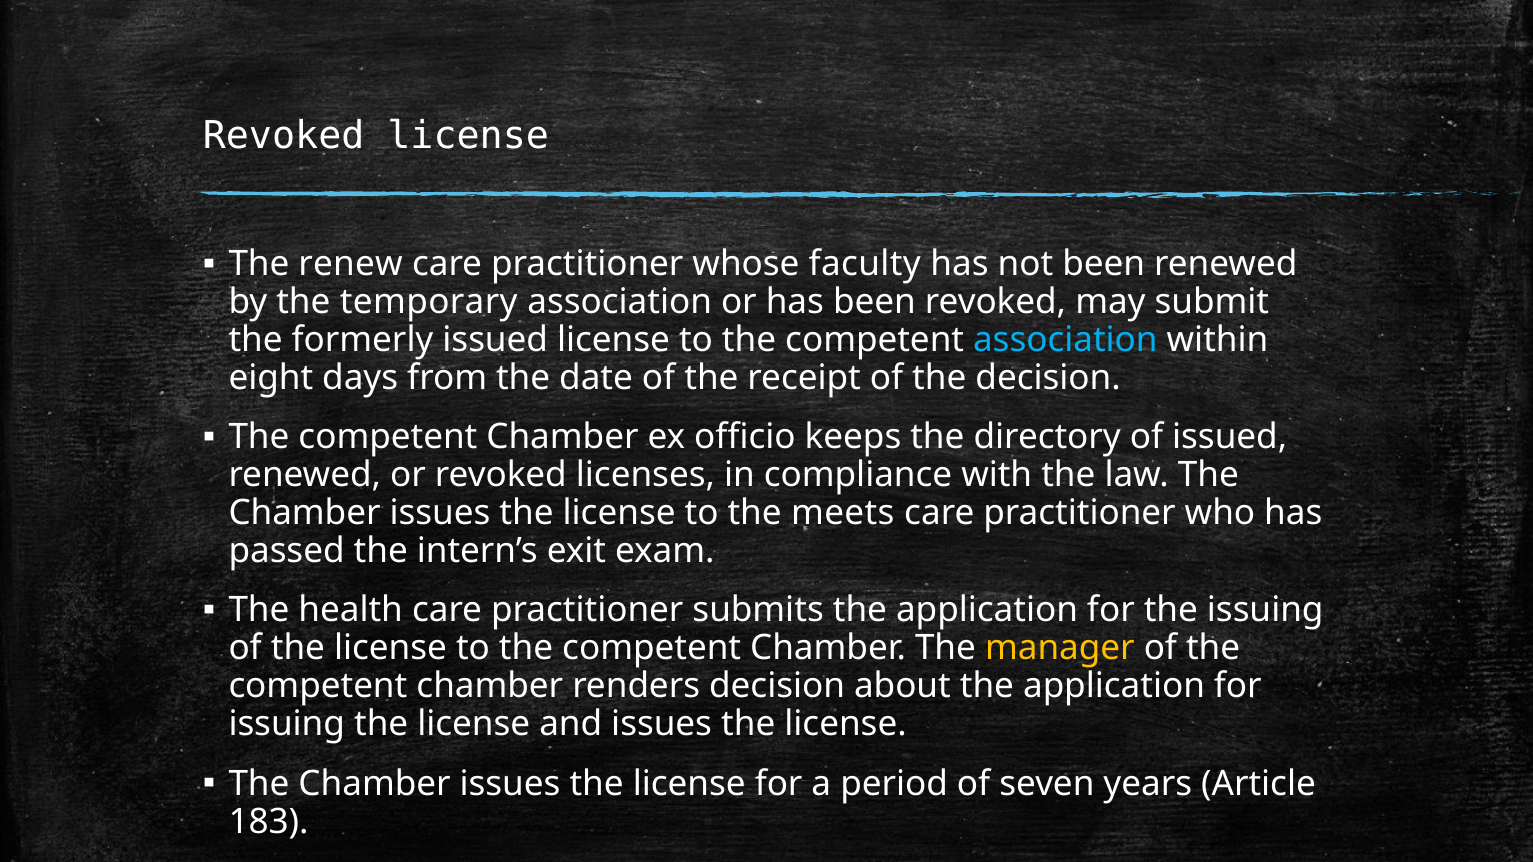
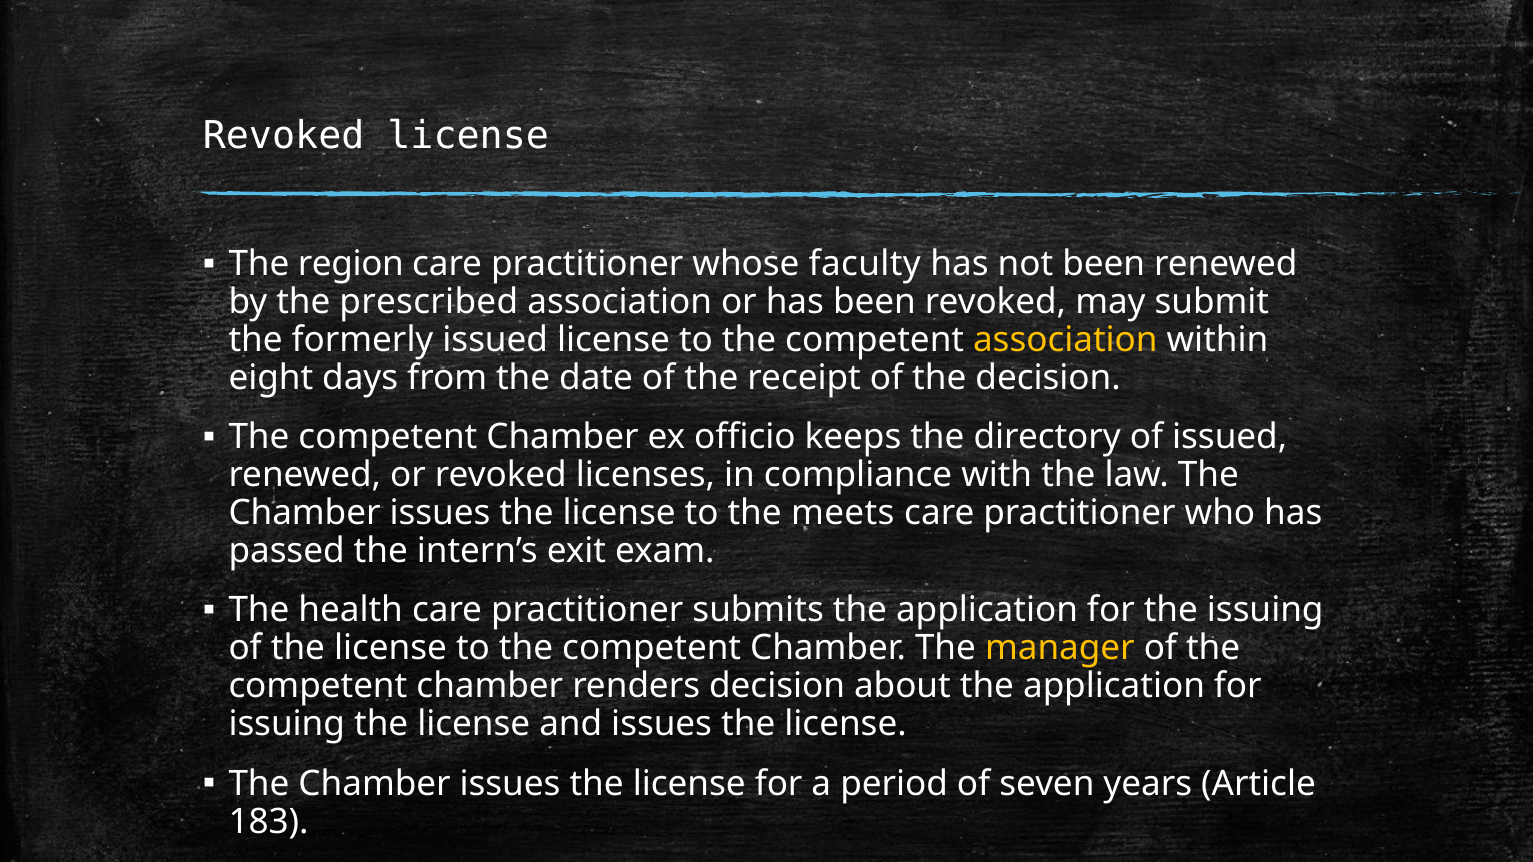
renew: renew -> region (351, 264)
temporary: temporary -> prescribed (429, 302)
association colour: light blue -> yellow (1065, 340)
